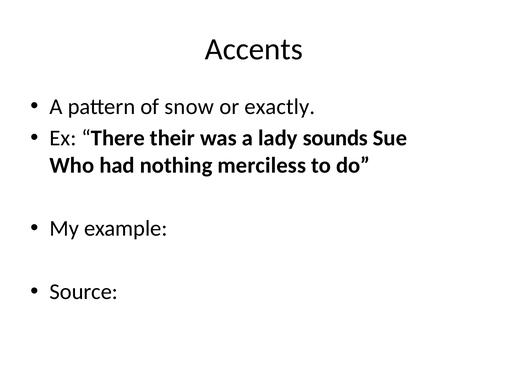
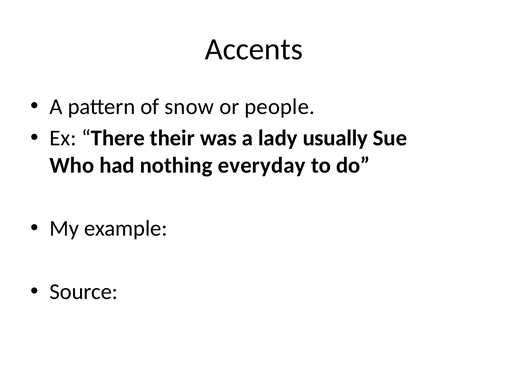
exactly: exactly -> people (280, 107)
sounds: sounds -> usually (335, 138)
merciless: merciless -> everyday (262, 165)
